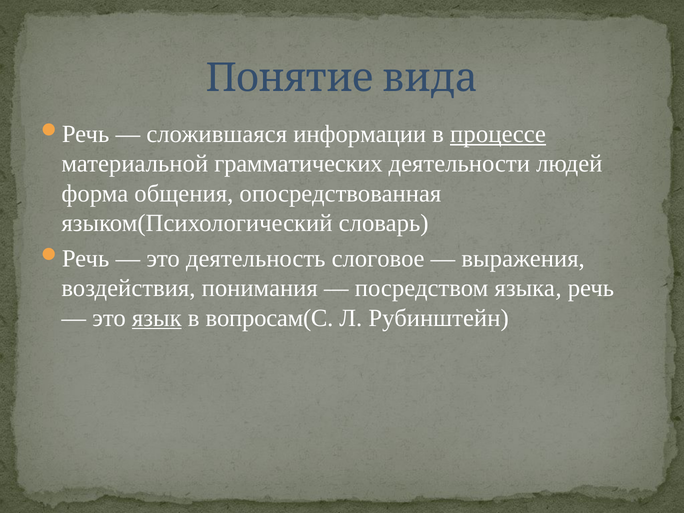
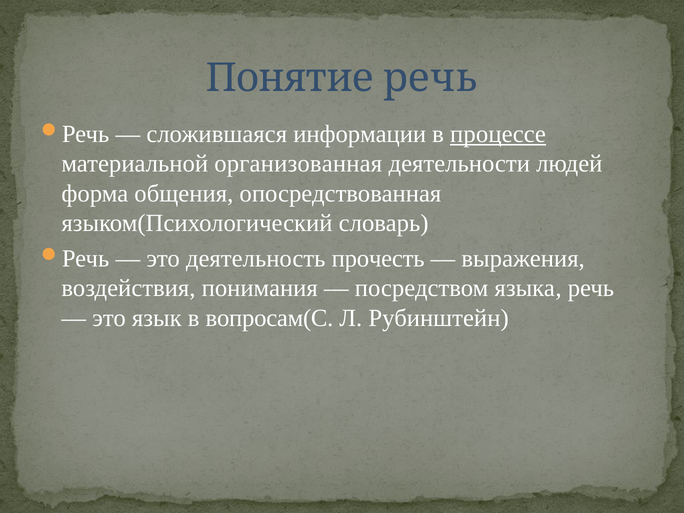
Понятие вида: вида -> речь (430, 78)
грамматических: грамматических -> организованная (298, 164)
слоговое: слоговое -> прочесть (378, 258)
язык underline: present -> none (157, 318)
